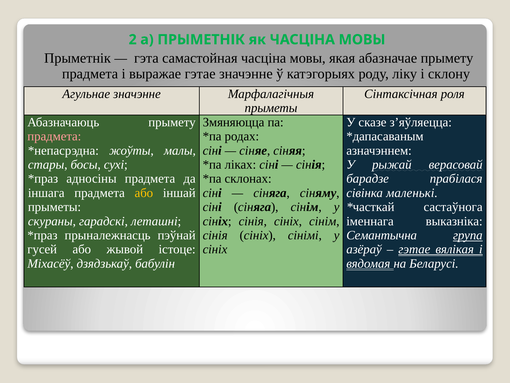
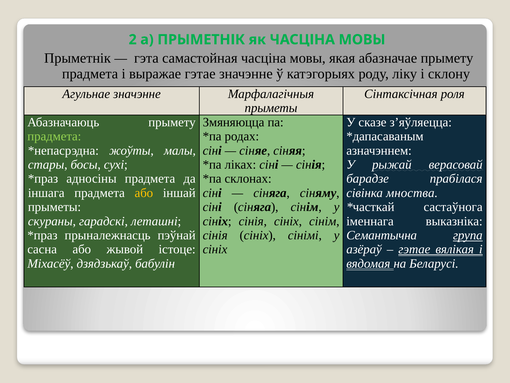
прадмета colour: pink -> light green (54, 136)
маленькі: маленькі -> мноства (412, 193)
гусей: гусей -> сасна (42, 249)
